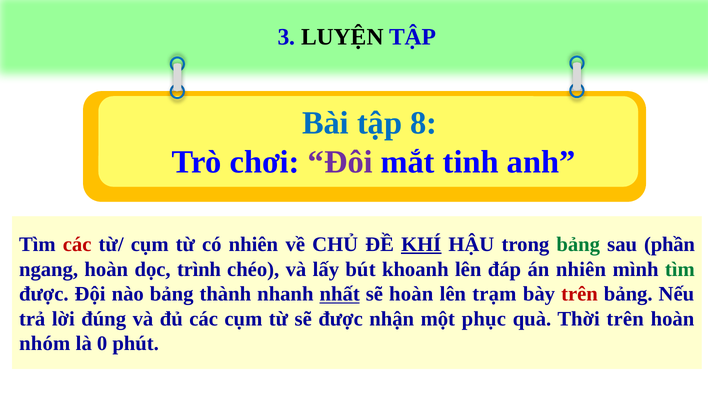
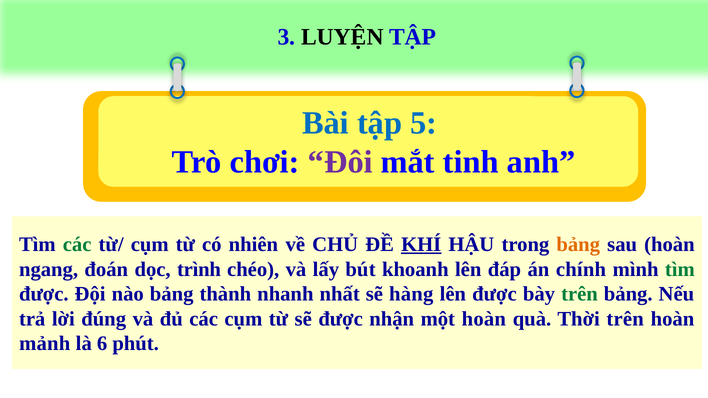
8: 8 -> 5 (424, 123)
các colour: red -> green (77, 245)
bảng colour: green -> orange (578, 245)
sau phần: phần -> hoàn (669, 245)
ngang hoàn: hoàn -> đoán (106, 269)
án nhiên: nhiên -> chính (581, 269)
nhất underline: present -> none (340, 294)
sẽ hoàn: hoàn -> hàng (411, 294)
lên trạm: trạm -> được (494, 294)
trên colour: red -> green (579, 294)
một phục: phục -> hoàn (484, 319)
nhóm: nhóm -> mảnh (45, 344)
0: 0 -> 6 (102, 344)
